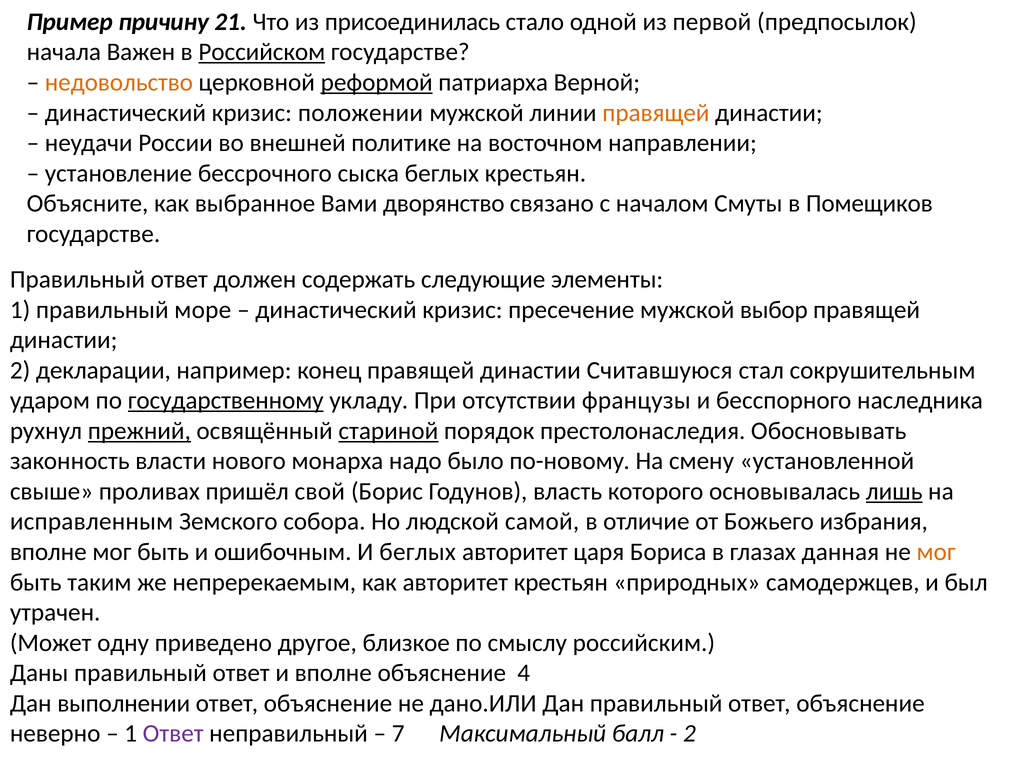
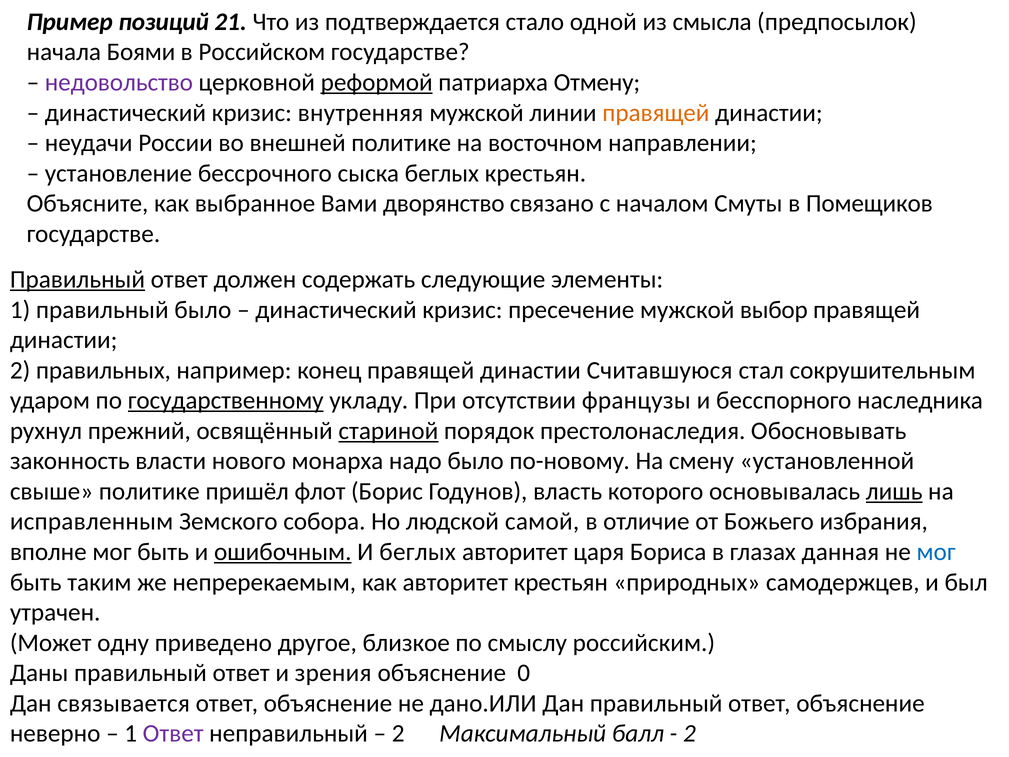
причину: причину -> позиций (164, 22)
присоединилась: присоединилась -> подтверждается (412, 22)
первой: первой -> смысла (712, 22)
Важен: Важен -> Боями (141, 52)
Российском underline: present -> none (262, 52)
недовольство colour: orange -> purple (119, 82)
Верной: Верной -> Отмену (597, 82)
положении: положении -> внутренняя (360, 113)
Правильный underline: none -> present (77, 279)
правильный море: море -> было (203, 310)
декларации: декларации -> правильных (103, 370)
прежний underline: present -> none (139, 431)
свыше проливах: проливах -> политике (149, 491)
свой: свой -> флот (320, 491)
ошибочным underline: none -> present (283, 552)
мог colour: orange -> blue (936, 552)
и вполне: вполне -> зрения (333, 673)
4: 4 -> 0 (524, 673)
выполнении: выполнении -> связывается (124, 703)
7: 7 -> 2 (398, 733)
